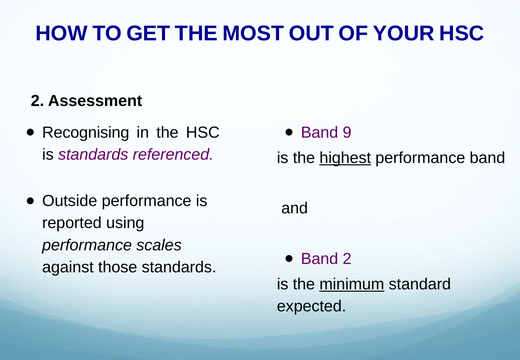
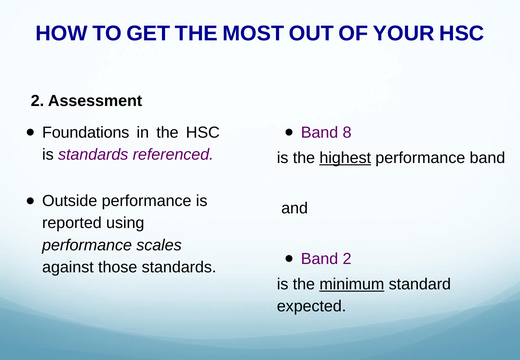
Recognising: Recognising -> Foundations (86, 133)
9: 9 -> 8 (347, 133)
